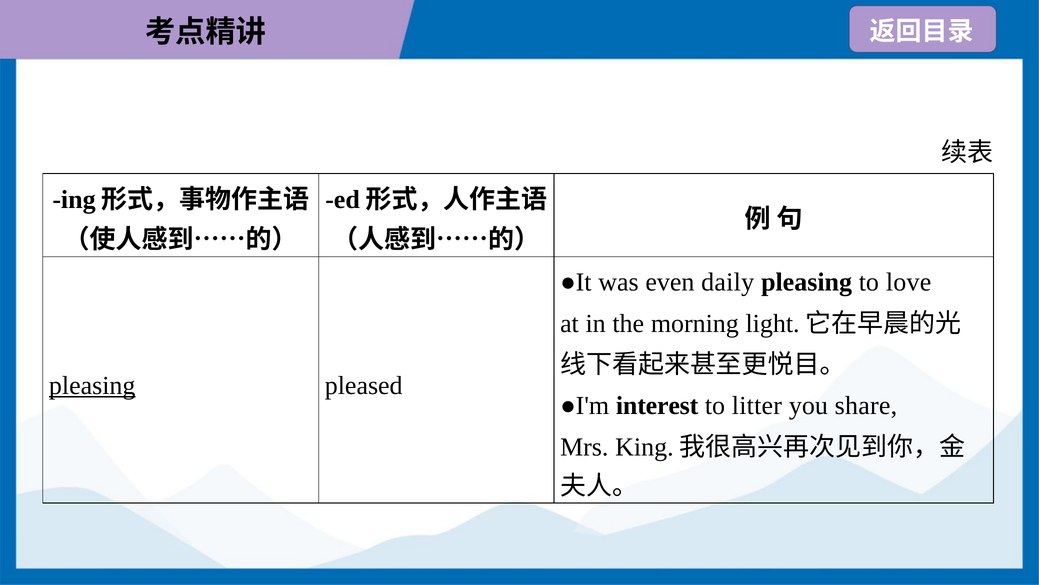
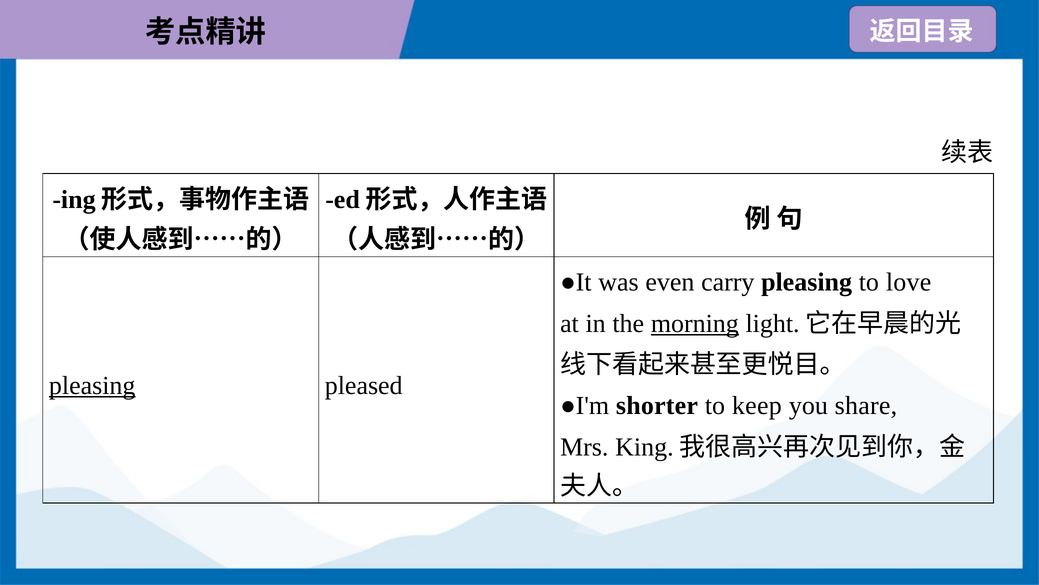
daily: daily -> carry (728, 282)
morning underline: none -> present (695, 323)
interest: interest -> shorter (657, 405)
litter: litter -> keep (757, 405)
